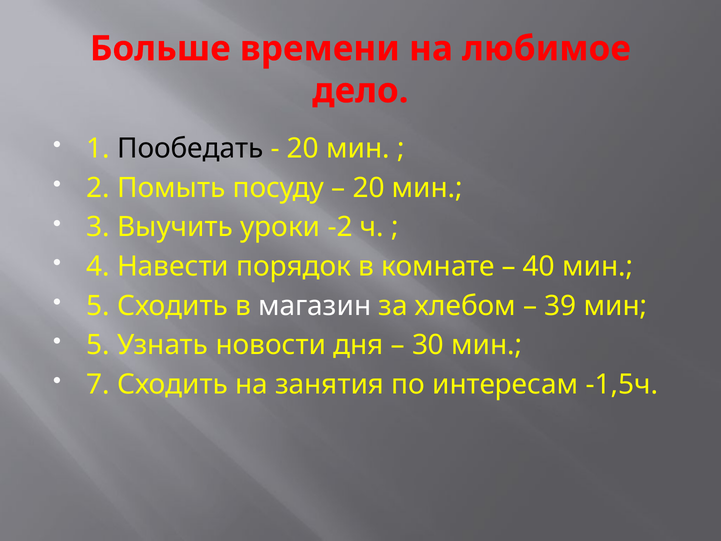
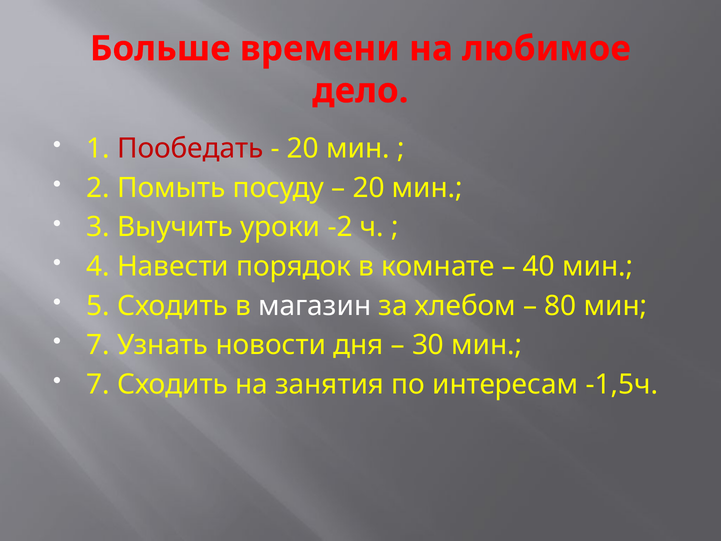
Пообедать colour: black -> red (190, 149)
39: 39 -> 80 (560, 306)
5: 5 -> 7 (98, 345)
